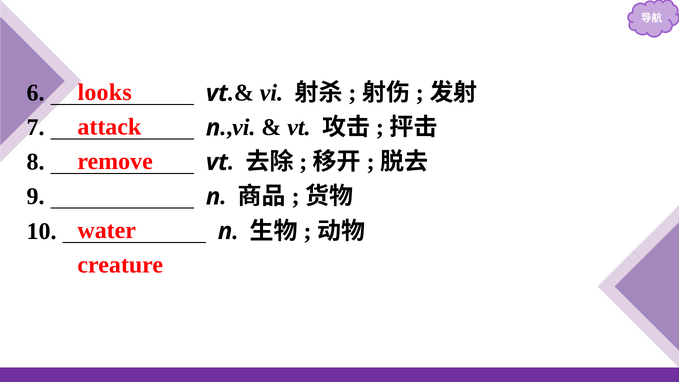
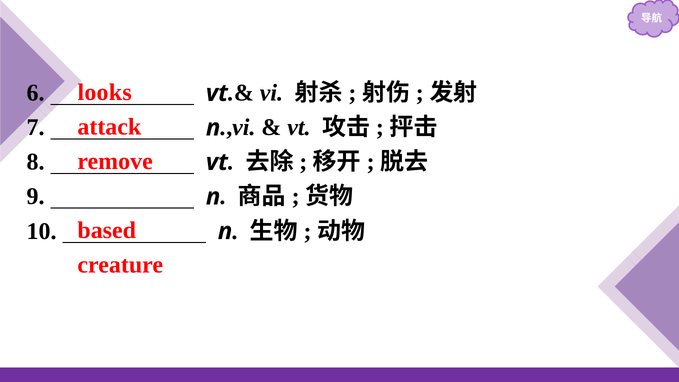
water: water -> based (107, 230)
